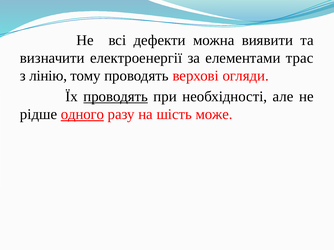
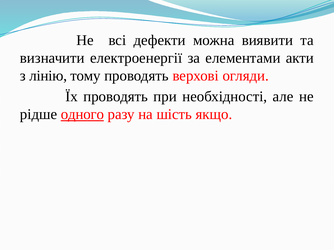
трас: трас -> акти (300, 58)
проводять underline: present -> none (116, 97)
може: може -> якщо (214, 115)
